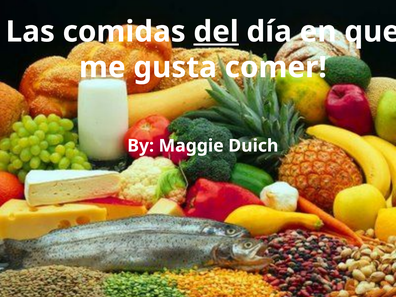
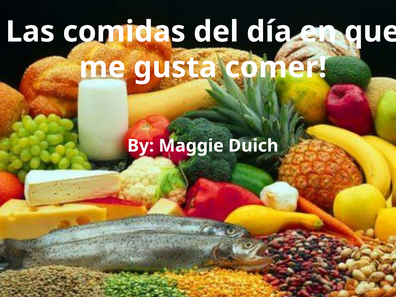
del underline: present -> none (216, 32)
